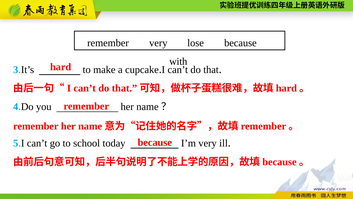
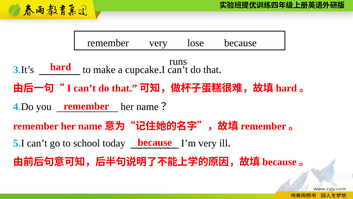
with: with -> runs (178, 61)
